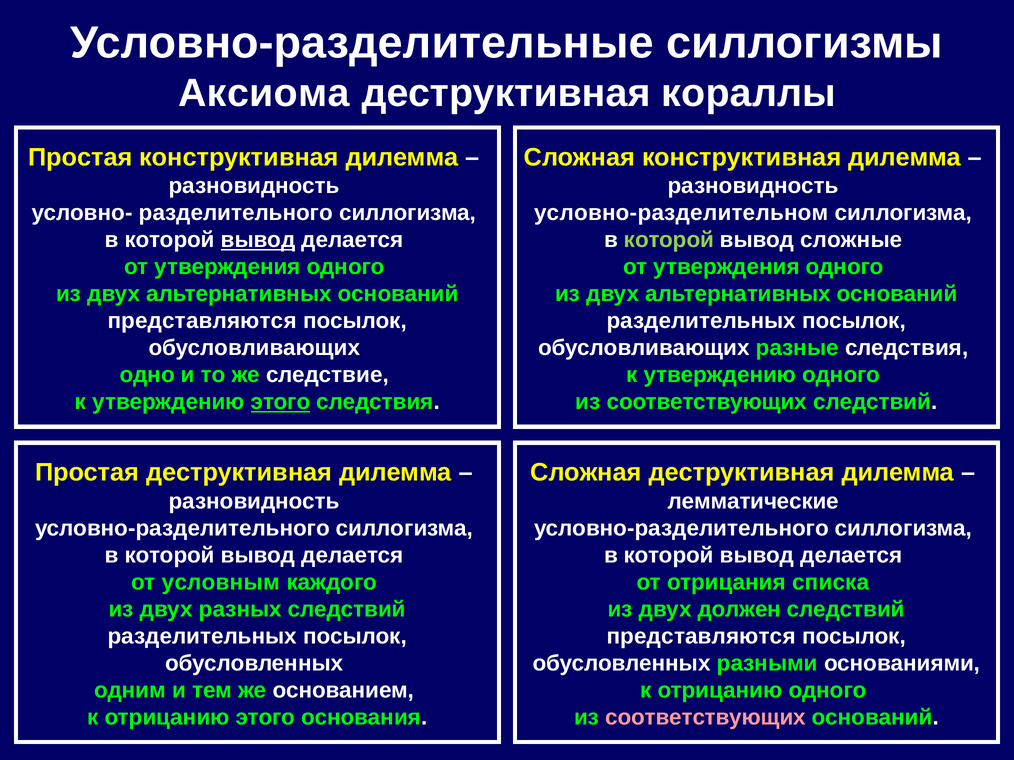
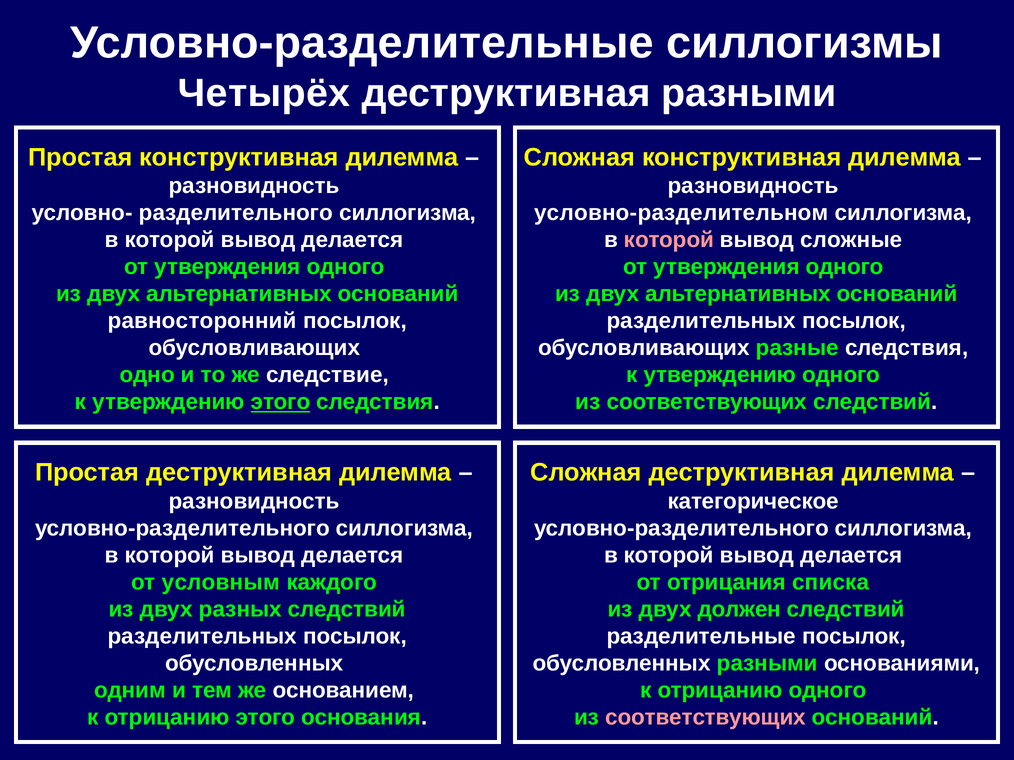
Аксиома: Аксиома -> Четырёх (264, 93)
деструктивная кораллы: кораллы -> разными (749, 93)
вывод underline: present -> none (258, 240)
которой colour: light green -> pink (669, 240)
представляются: представляются -> равносторонний (202, 321)
лемматические: лемматические -> категорическое (753, 501)
представляются: представляются -> разделительные (701, 637)
